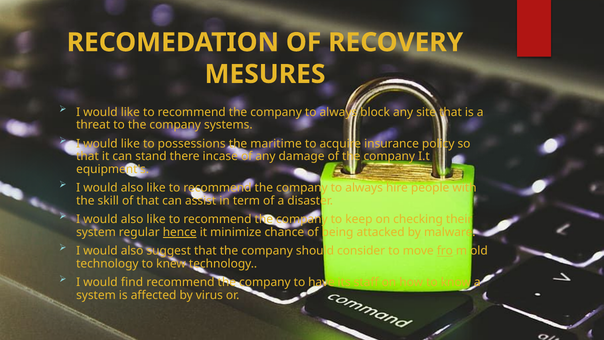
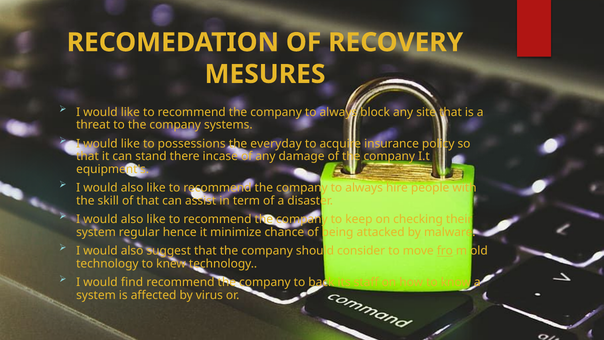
maritime: maritime -> everyday (276, 143)
hence underline: present -> none (180, 232)
have: have -> back (321, 282)
